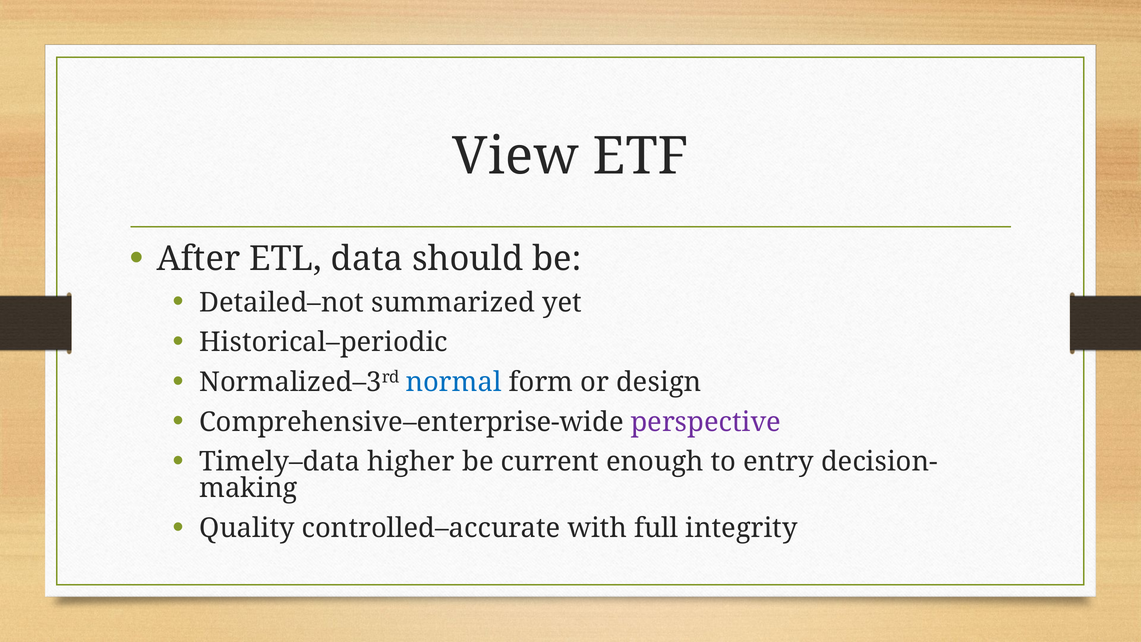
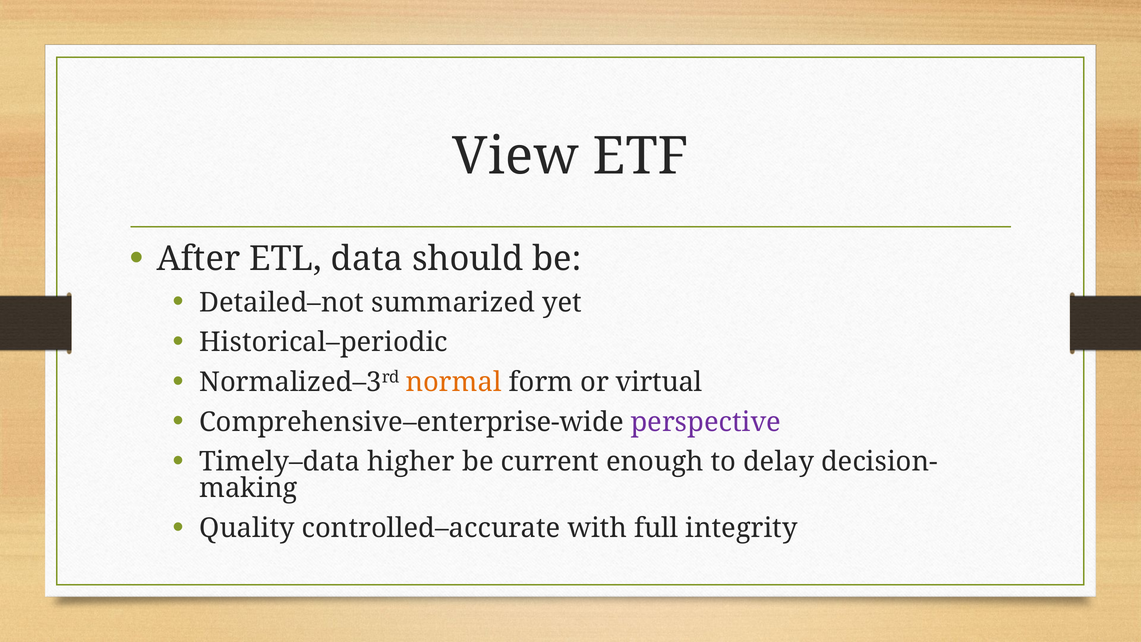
normal colour: blue -> orange (454, 382)
design: design -> virtual (659, 382)
entry: entry -> delay (779, 462)
